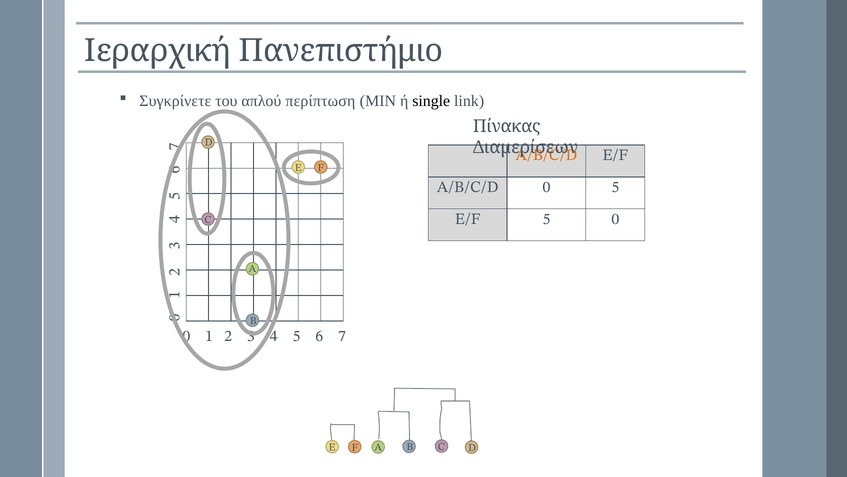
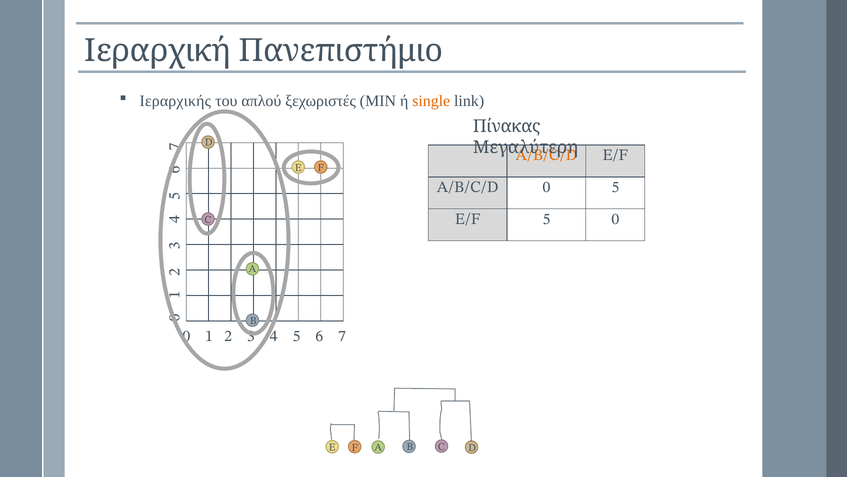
Συγκρίνετε: Συγκρίνετε -> Ιεραρχικής (175, 101)
περίπτωση: περίπτωση -> ξεχωριστές (321, 101)
single colour: black -> orange (431, 101)
Διαμερίσεων: Διαμερίσεων -> Μεγαλύτερη (526, 147)
